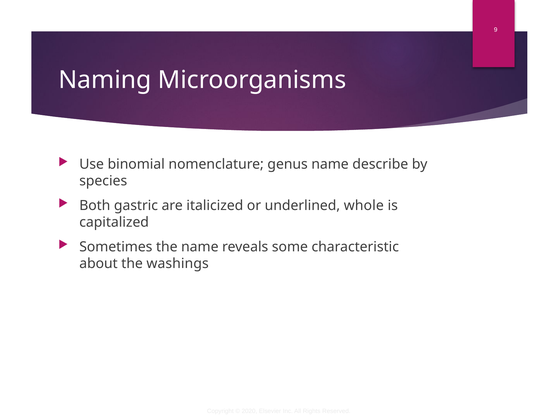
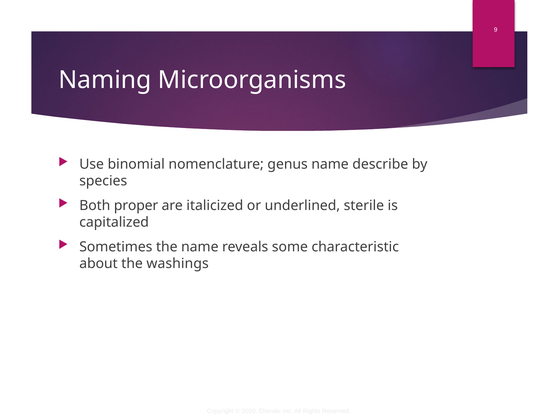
gastric: gastric -> proper (136, 205)
whole: whole -> sterile (364, 205)
